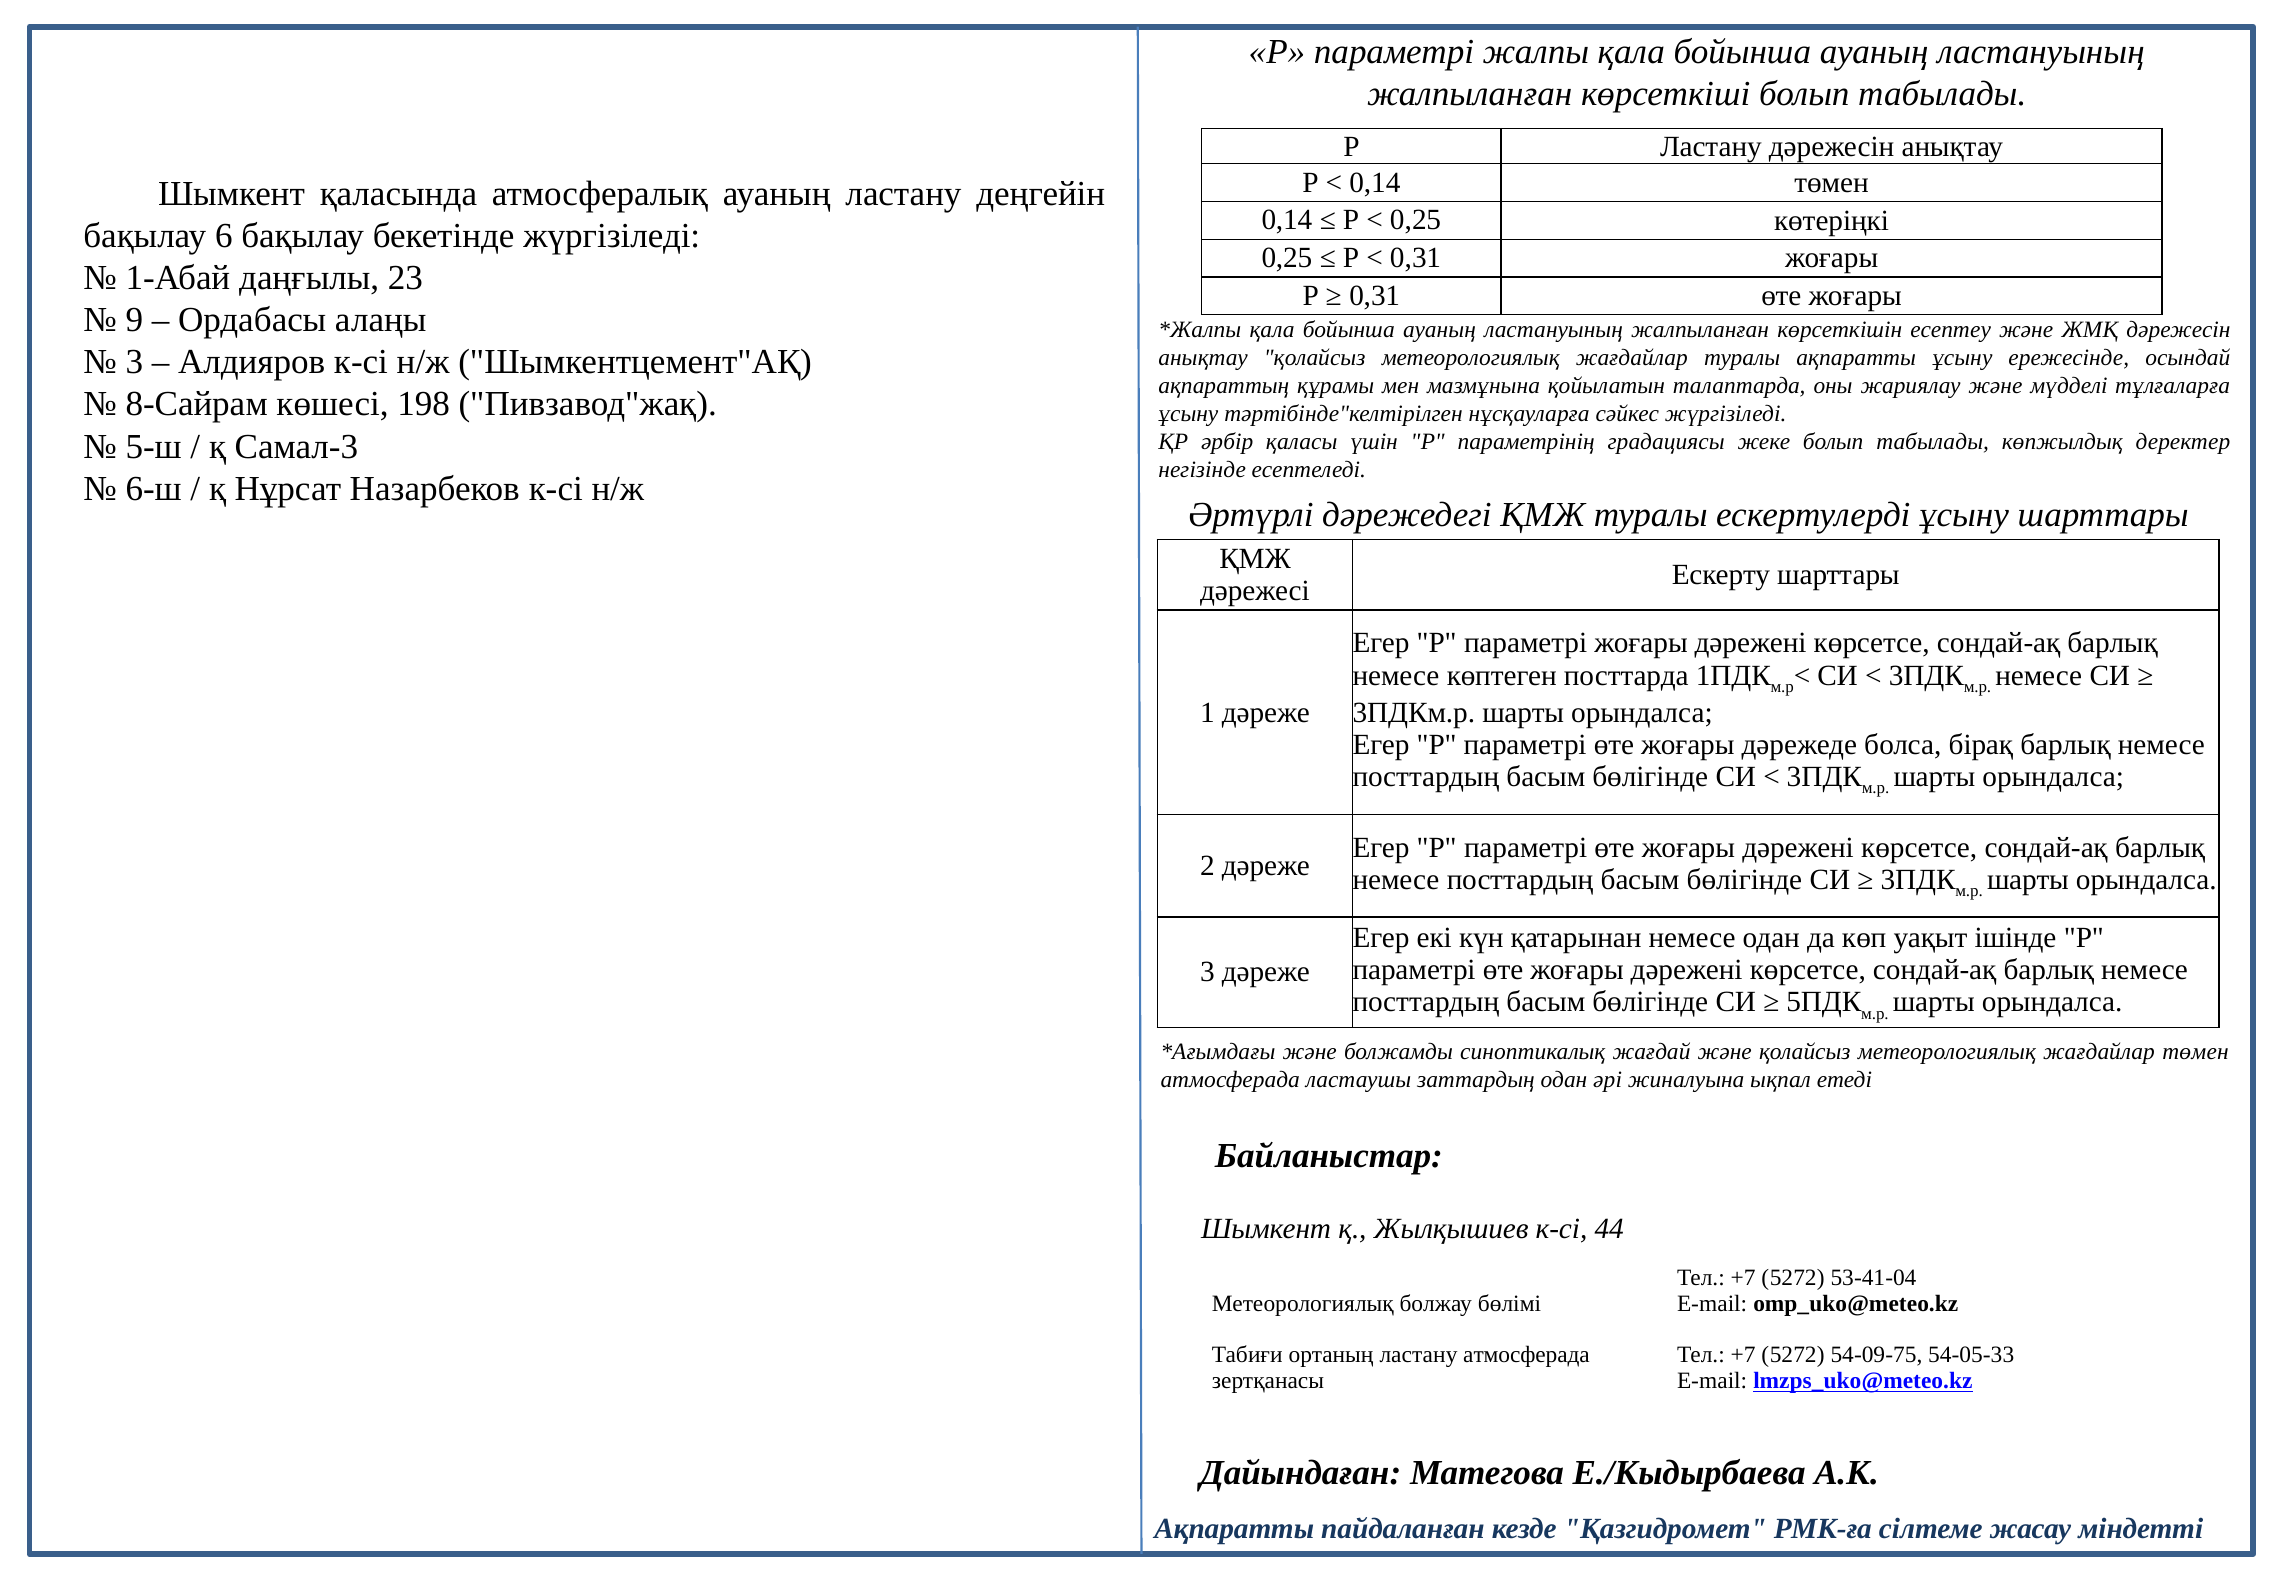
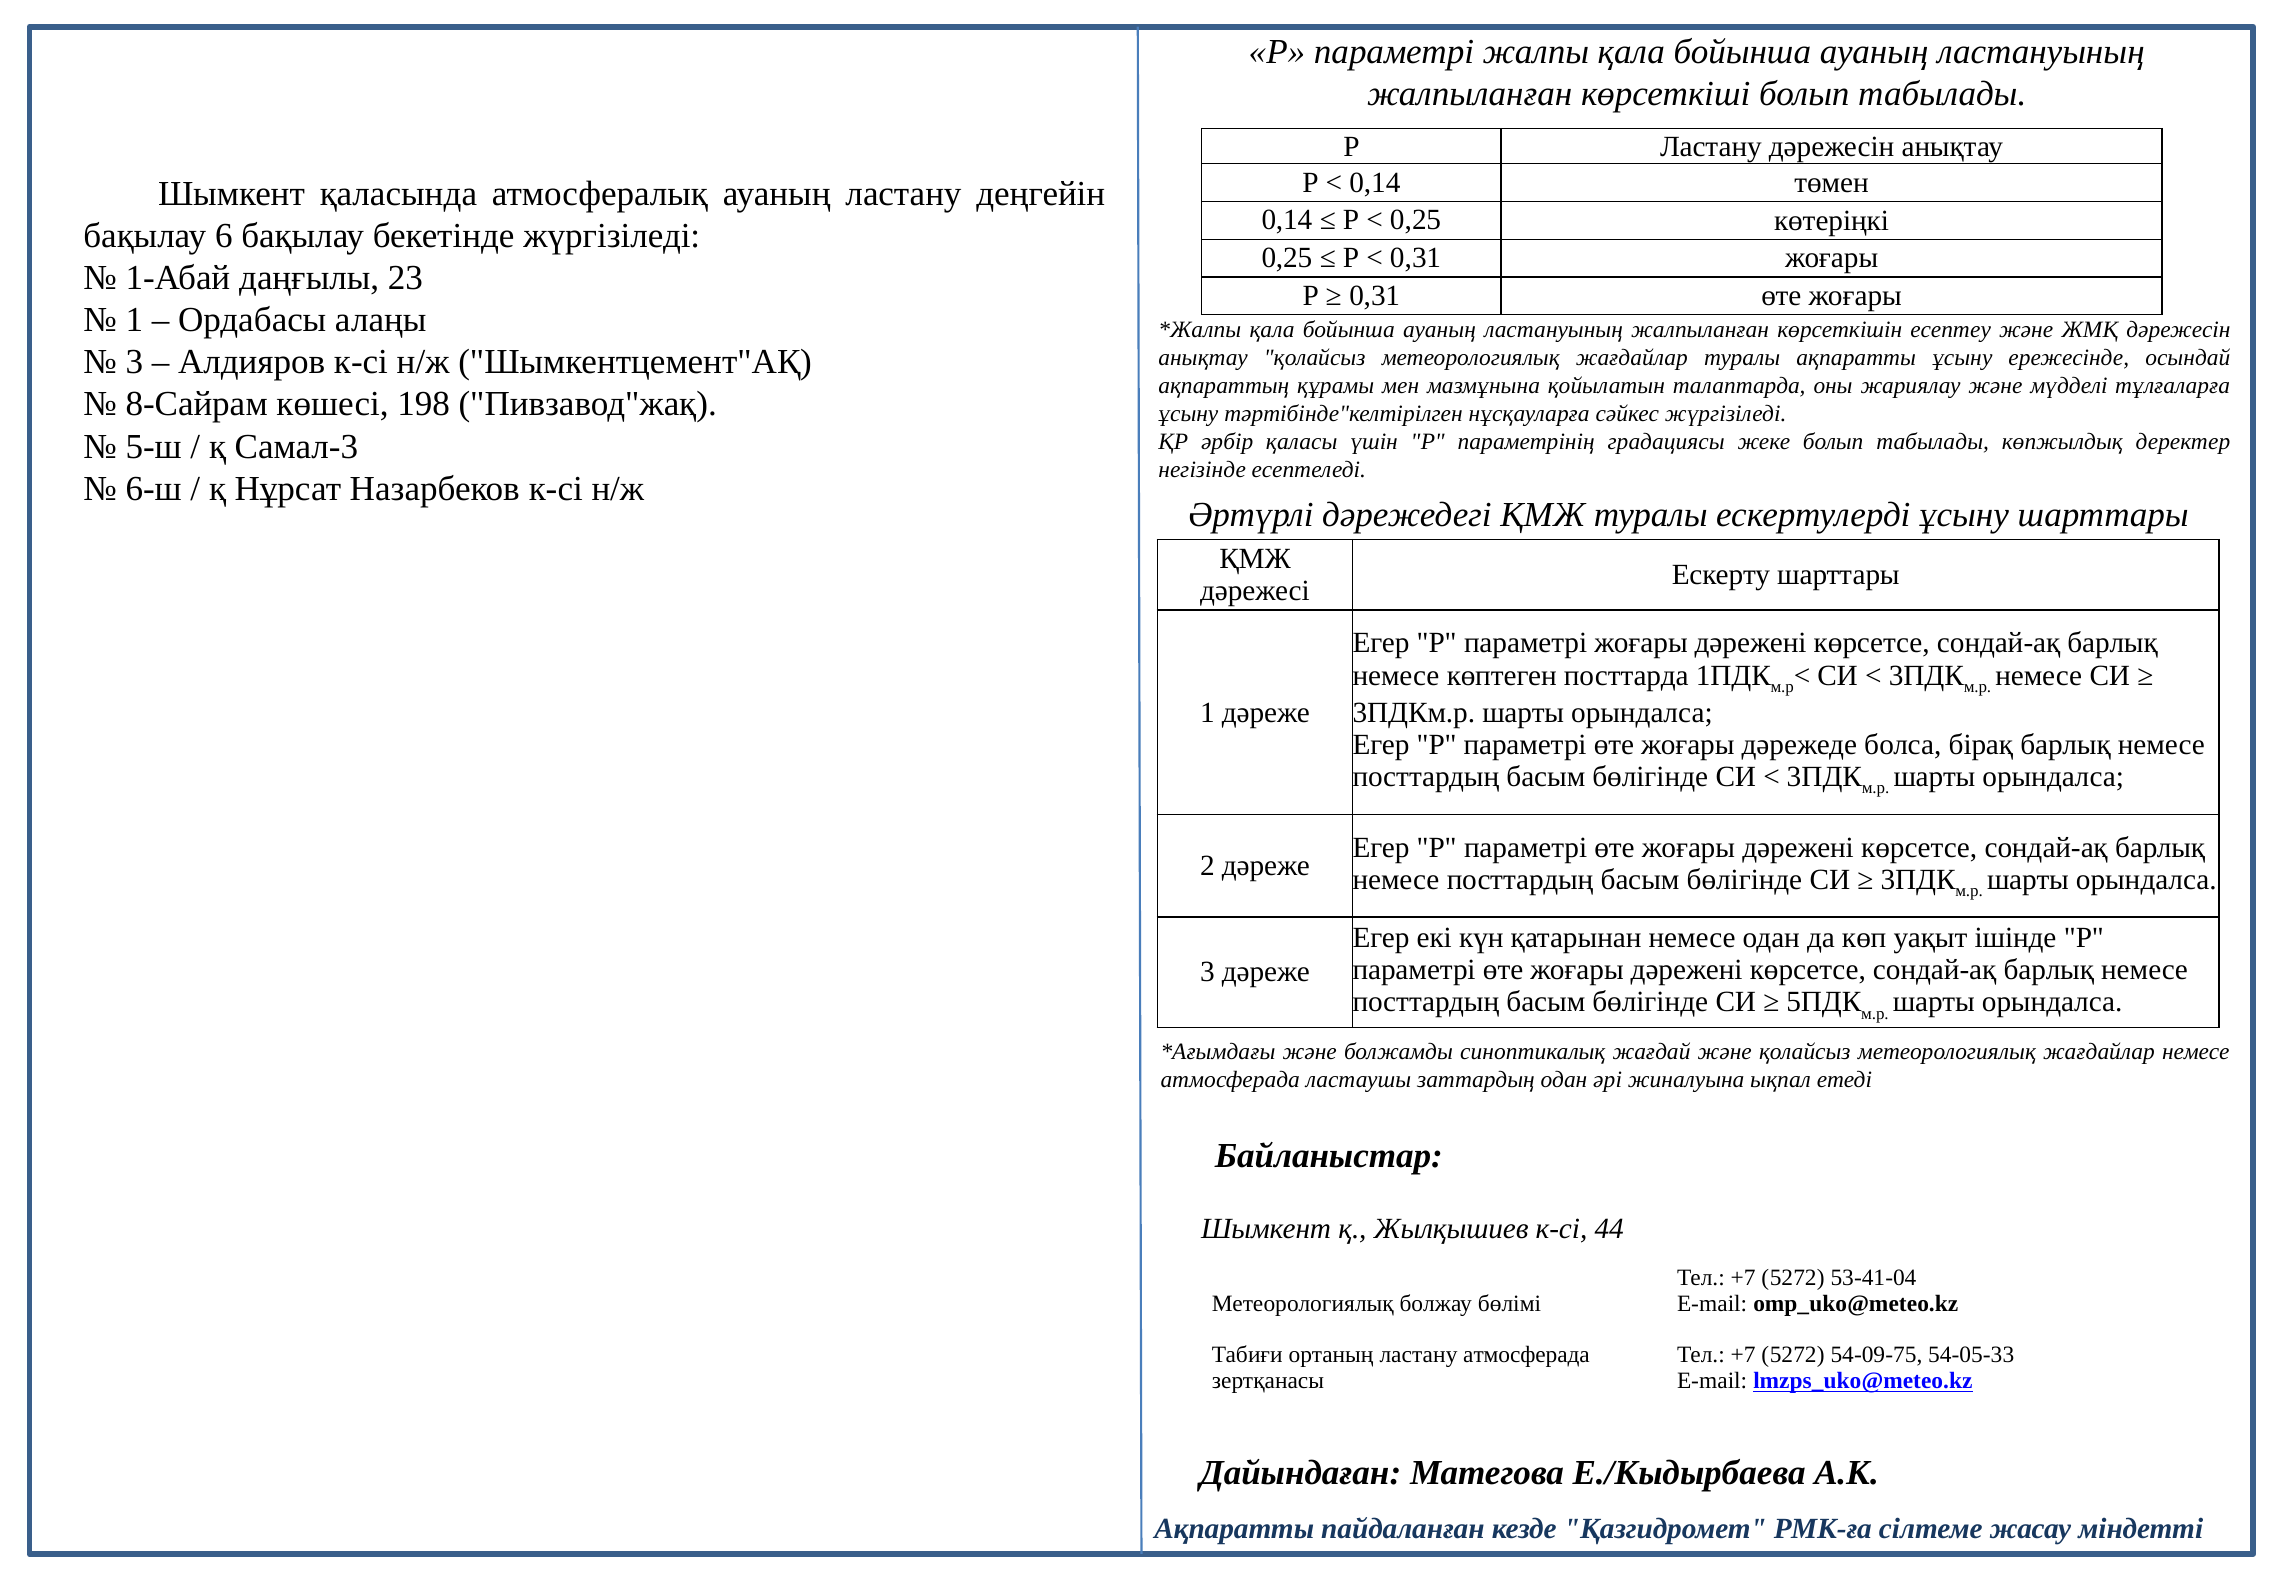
9: 9 -> 1 (134, 320)
жағдайлар төмен: төмен -> немесе (2196, 1052)
